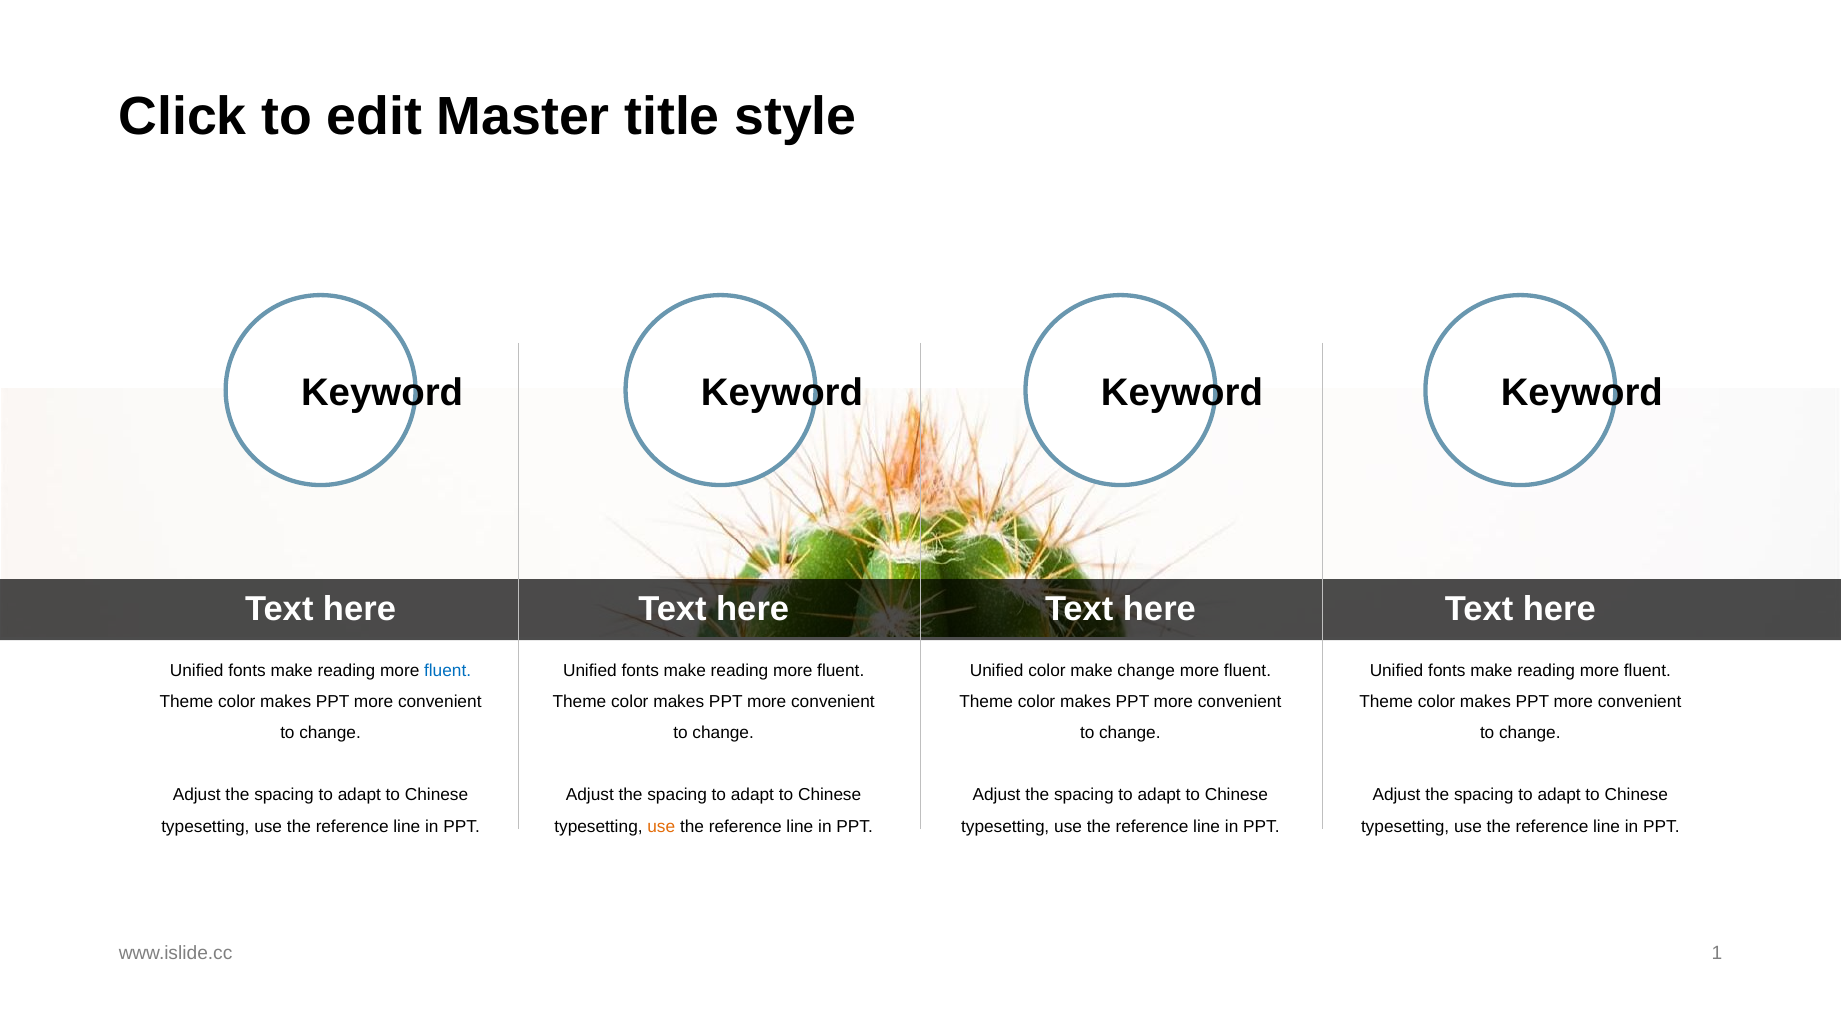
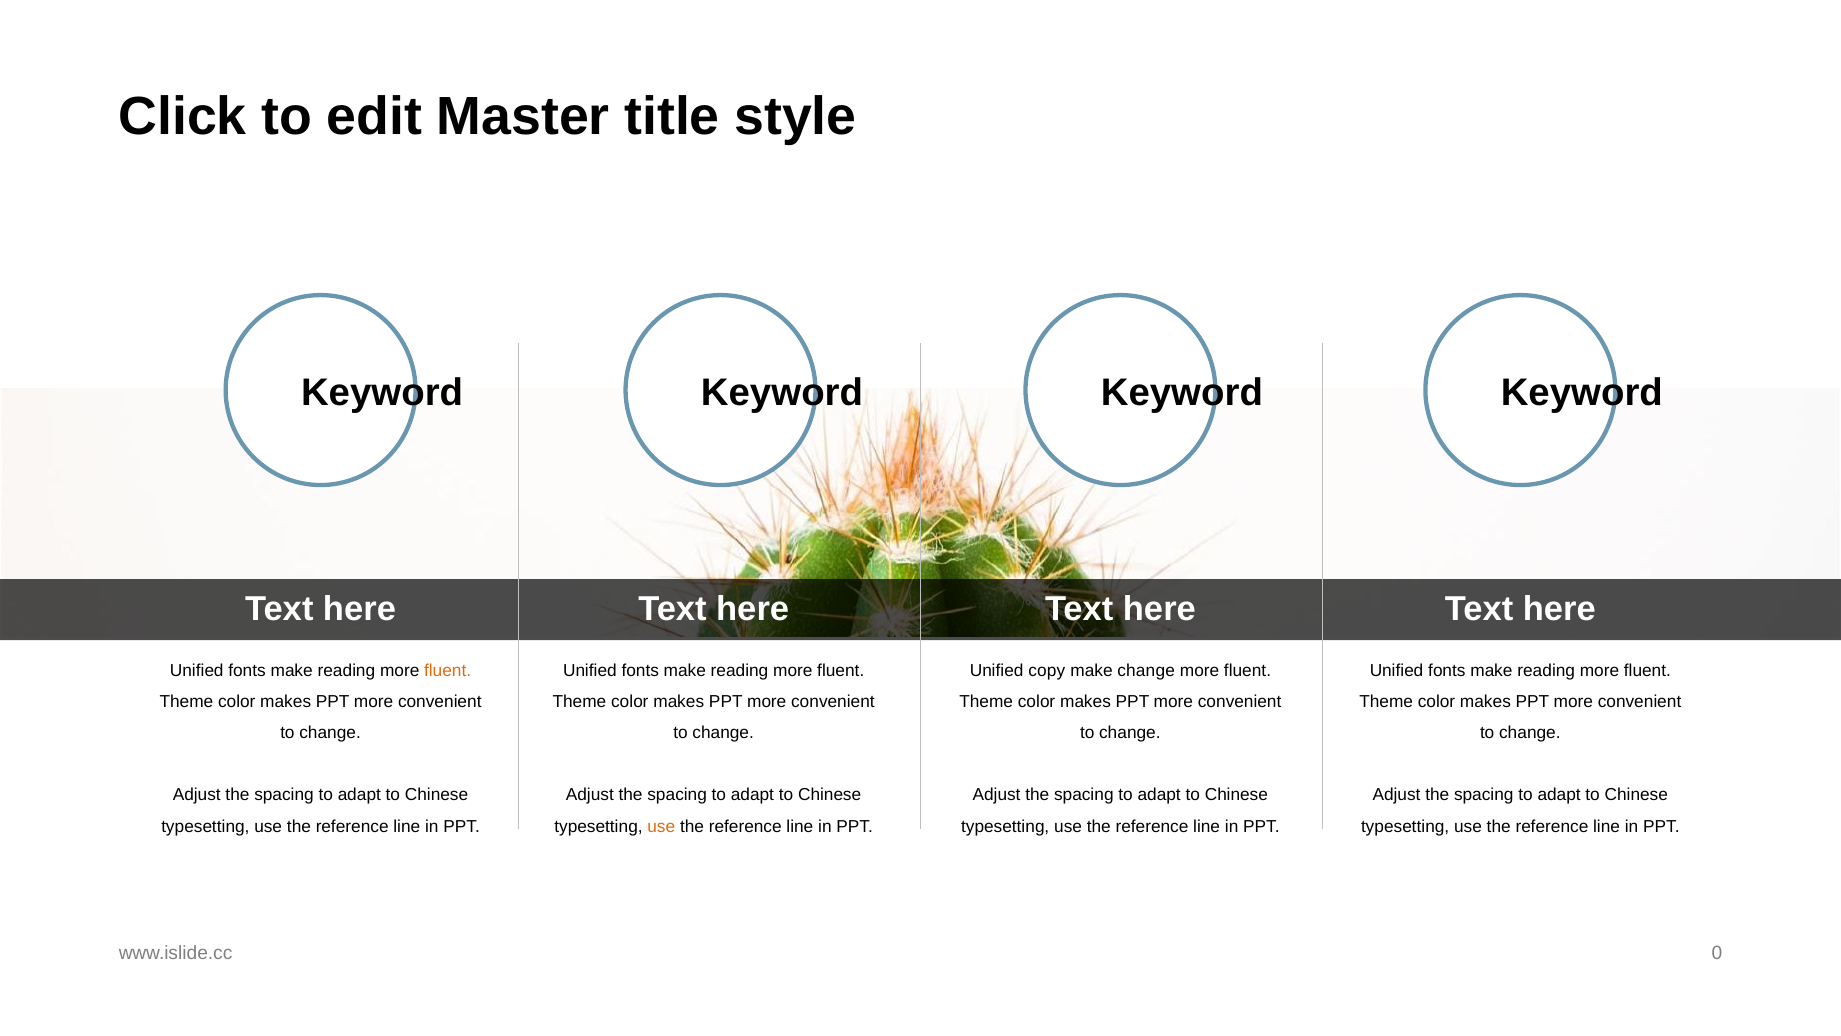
fluent colour: blue -> orange (448, 670)
Unified color: color -> copy (1047, 670)
1: 1 -> 0 (1717, 953)
